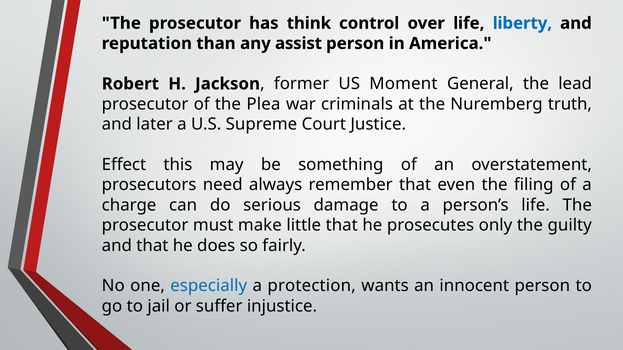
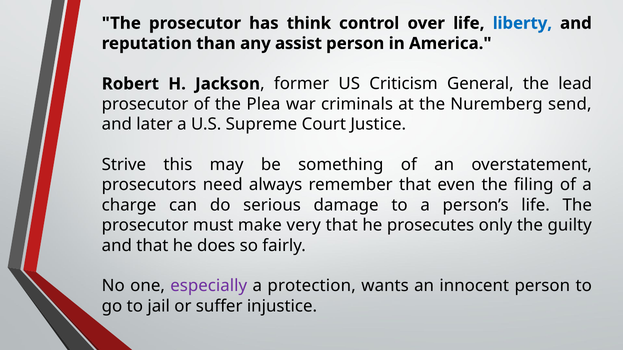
Moment: Moment -> Criticism (404, 84)
truth: truth -> send (570, 104)
Effect: Effect -> Strive (124, 165)
little: little -> very (304, 226)
especially colour: blue -> purple (209, 286)
